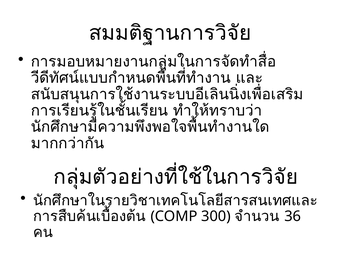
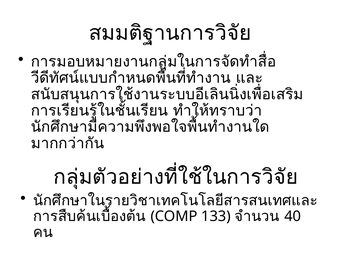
300: 300 -> 133 (216, 216)
36: 36 -> 40 (293, 216)
